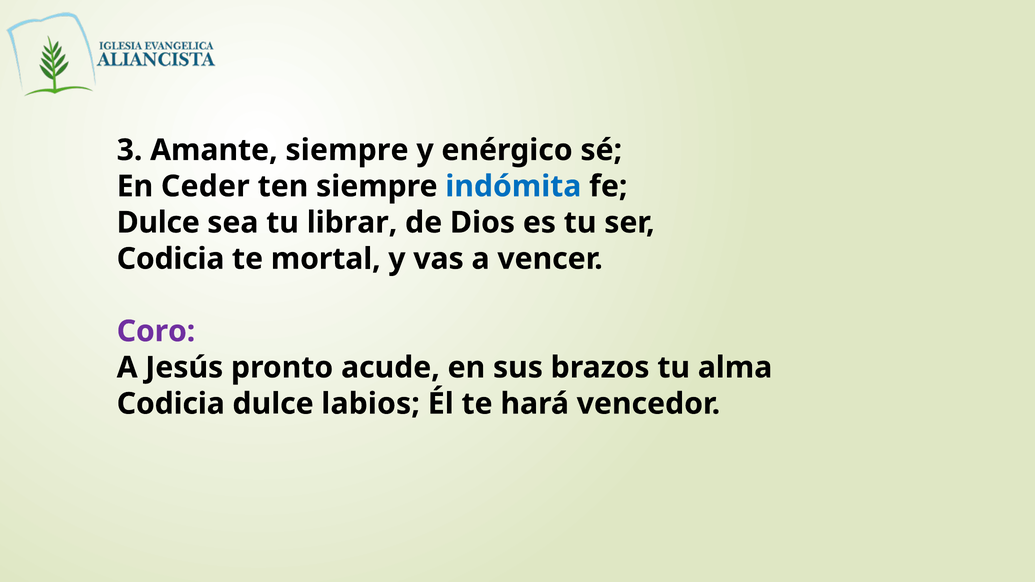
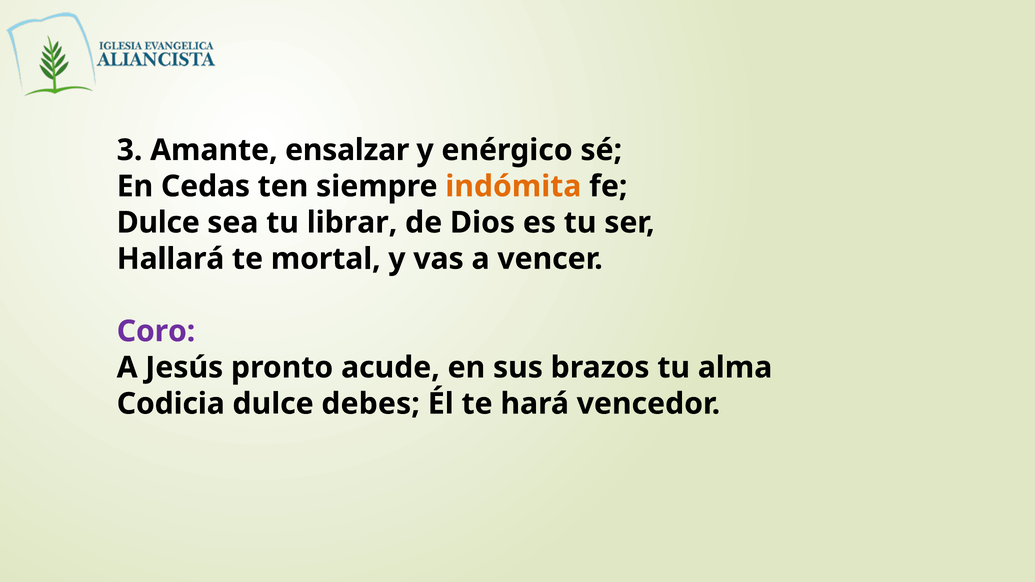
Amante siempre: siempre -> ensalzar (347, 150)
Ceder: Ceder -> Cedas (205, 186)
indómita colour: blue -> orange (513, 186)
Codicia: Codicia -> Hallará (171, 259)
labios: labios -> debes (371, 404)
